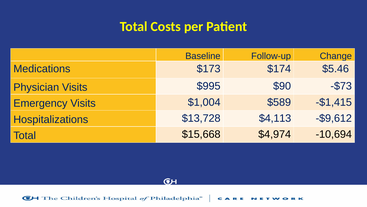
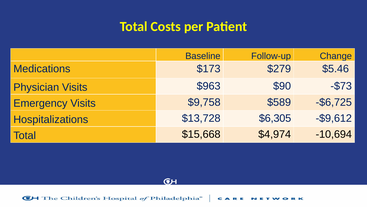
$174: $174 -> $279 (279, 69)
$995: $995 -> $963 (209, 86)
$1,004: $1,004 -> $9,758 (204, 102)
-$1,415: -$1,415 -> -$6,725 (334, 102)
$4,113: $4,113 -> $6,305 (275, 118)
